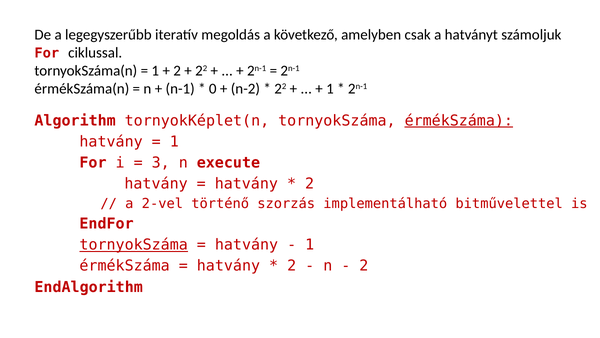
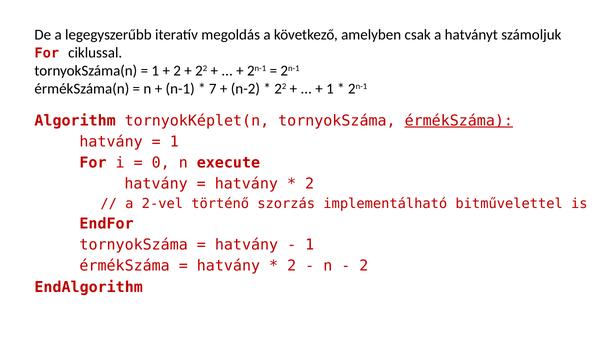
0: 0 -> 7 (213, 89)
3: 3 -> 0 (161, 162)
tornyokSzáma underline: present -> none (134, 245)
